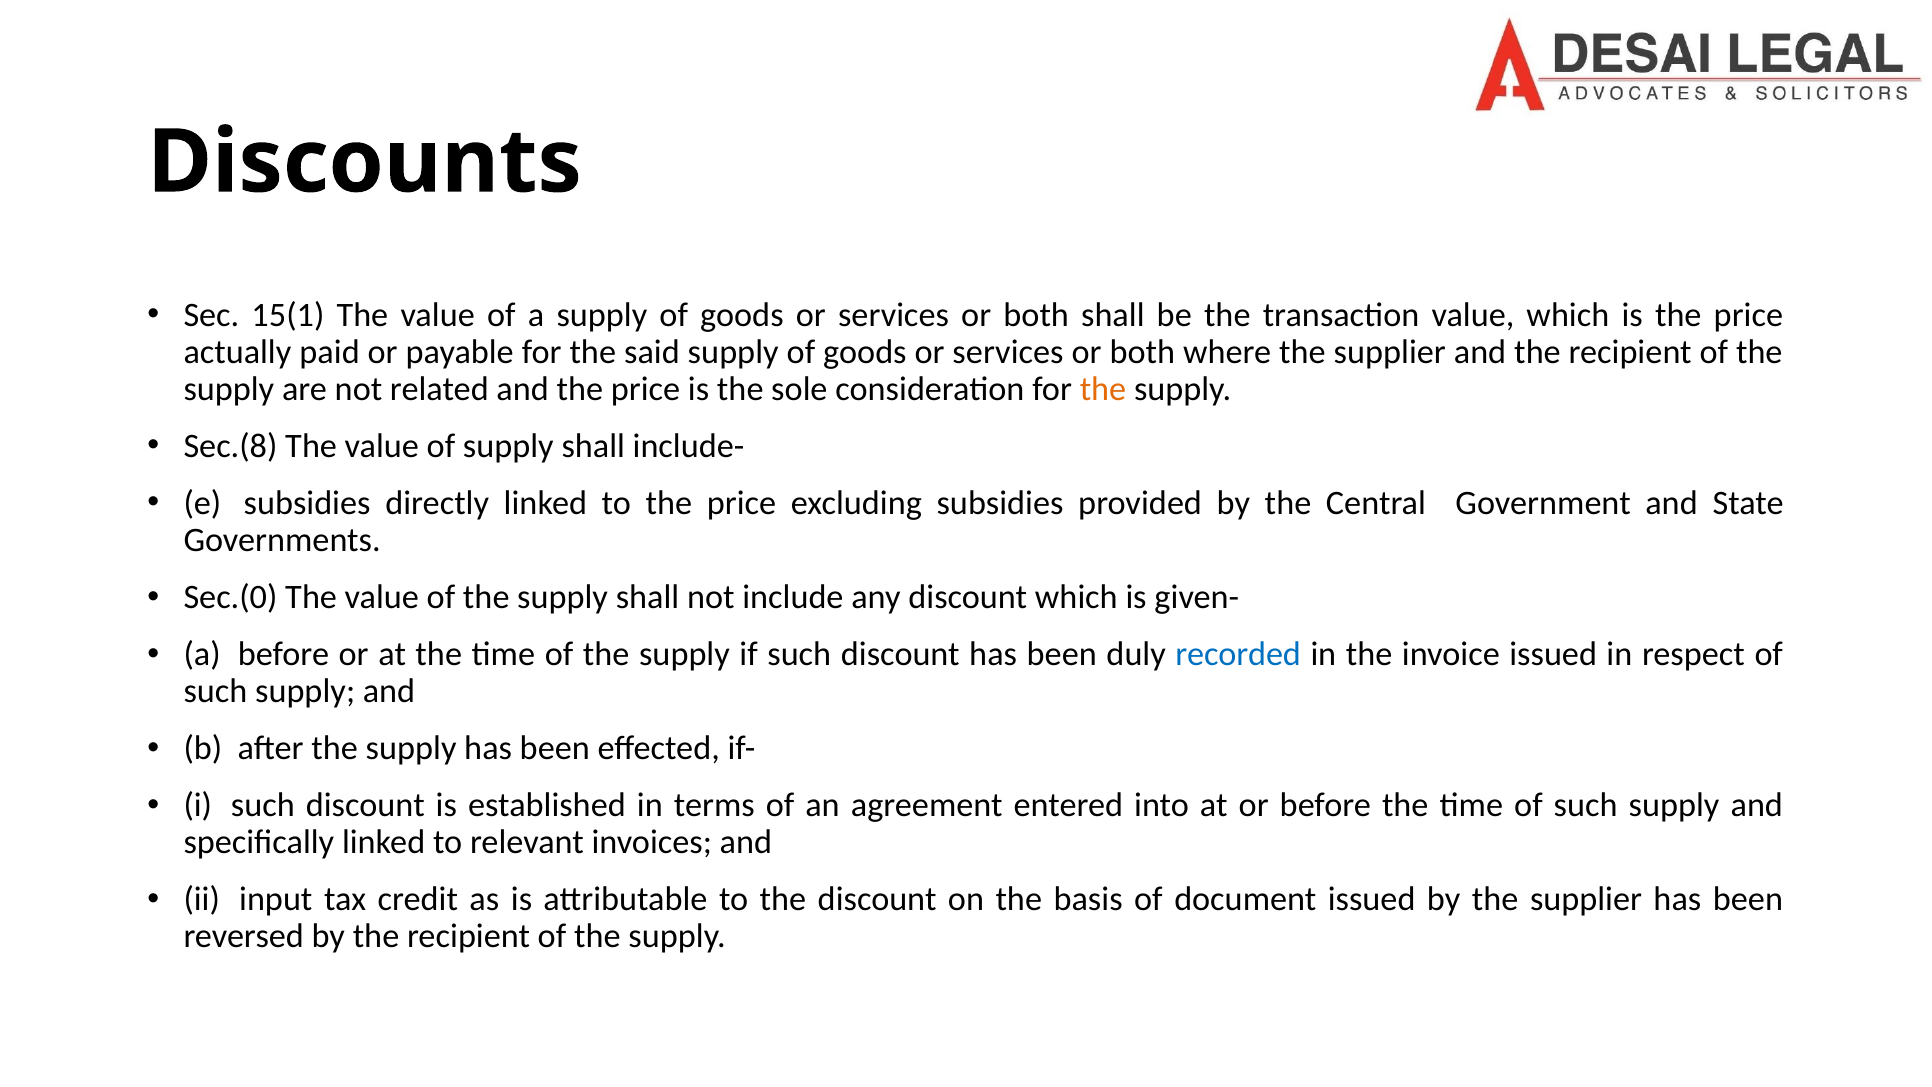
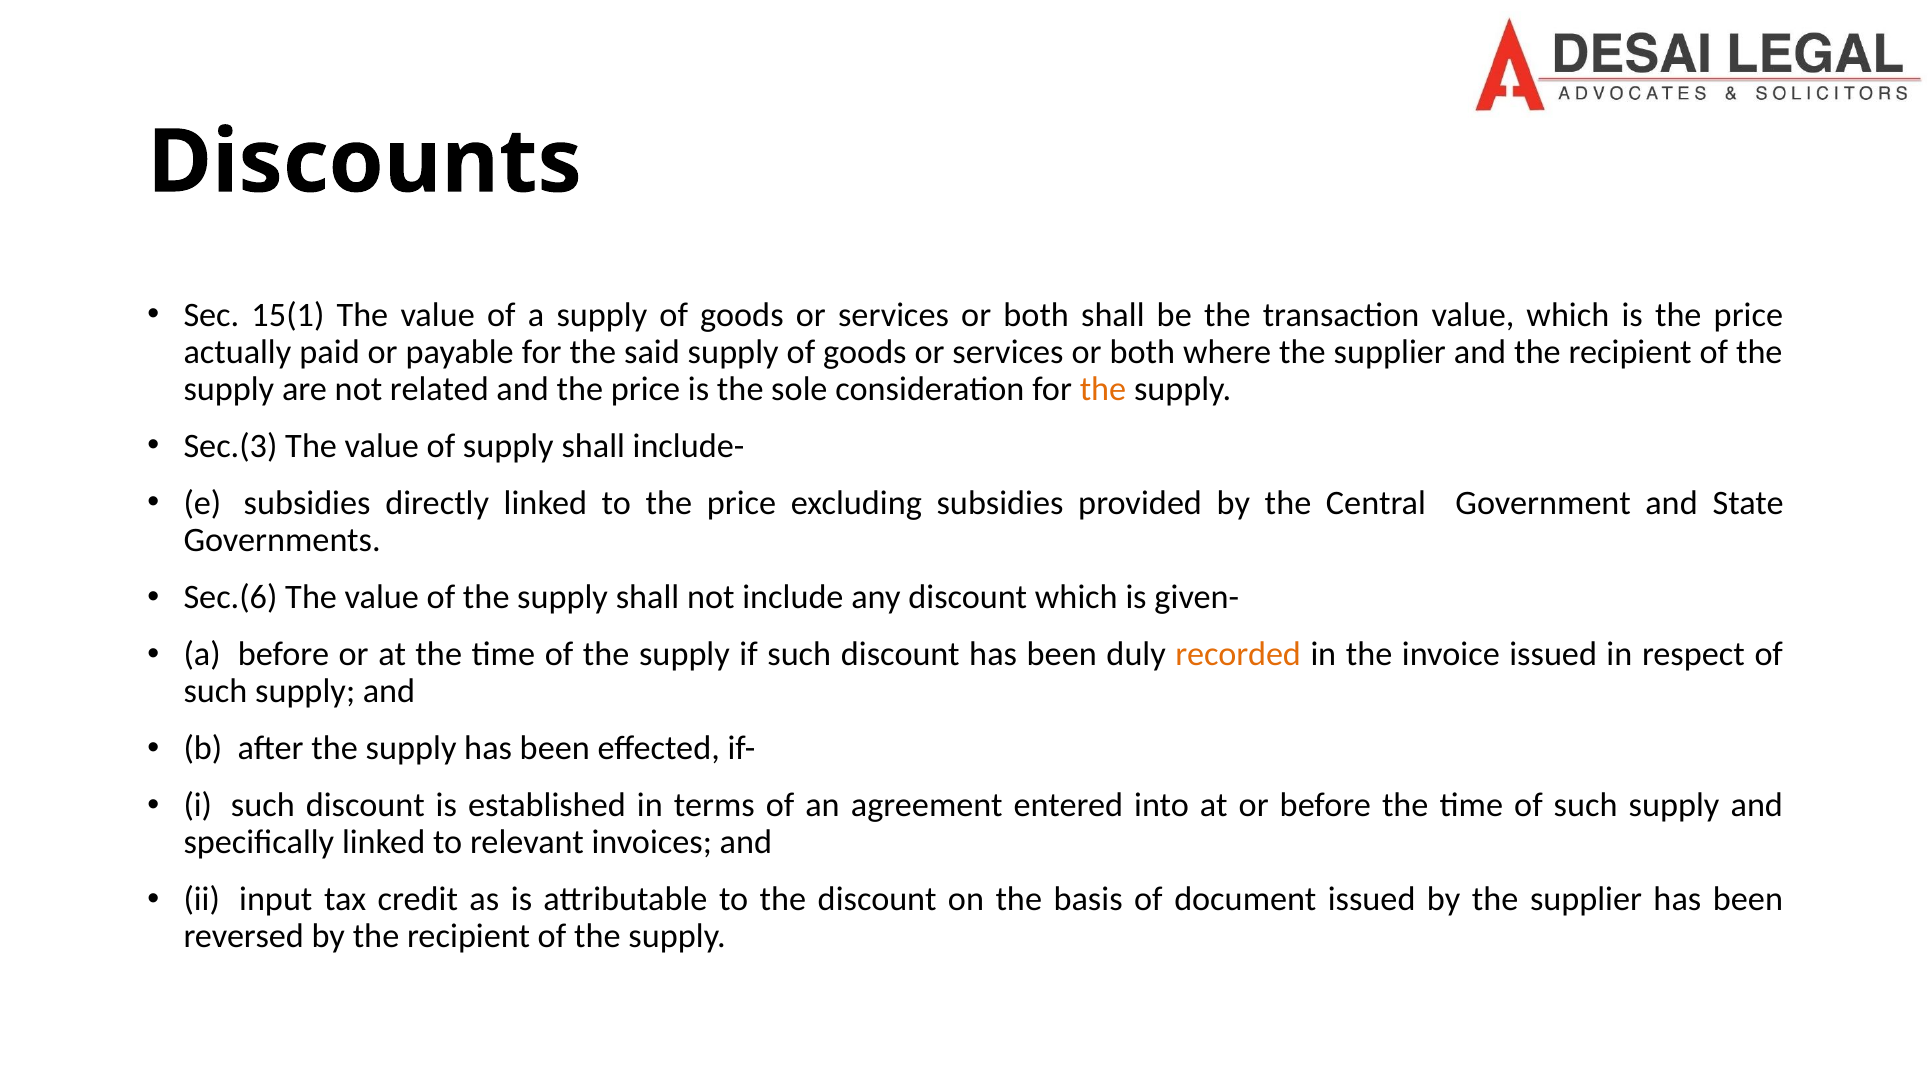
Sec.(8: Sec.(8 -> Sec.(3 (230, 446)
Sec.(0: Sec.(0 -> Sec.(6 (230, 597)
recorded colour: blue -> orange (1238, 654)
